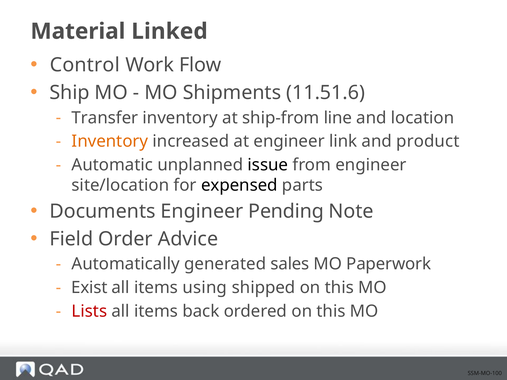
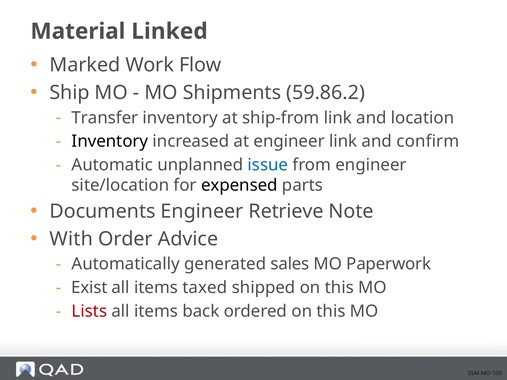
Control: Control -> Marked (85, 65)
11.51.6: 11.51.6 -> 59.86.2 (326, 93)
ship-from line: line -> link (338, 118)
Inventory colour: orange -> black (110, 142)
product: product -> confirm (428, 142)
issue colour: black -> blue (268, 165)
Pending: Pending -> Retrieve (286, 212)
Field: Field -> With (71, 239)
using: using -> taxed (205, 288)
